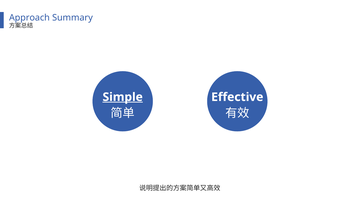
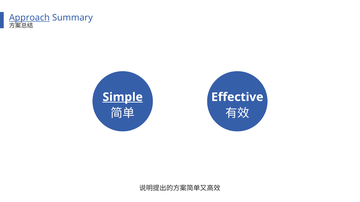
Approach underline: none -> present (29, 18)
